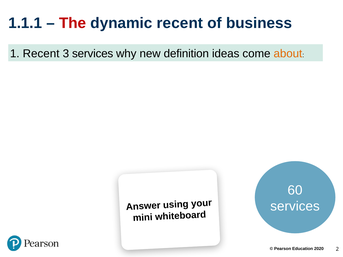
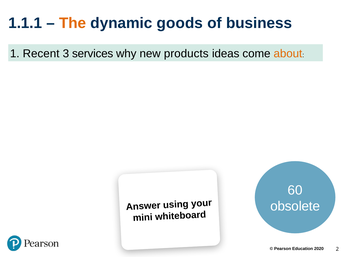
The colour: red -> orange (73, 23)
dynamic recent: recent -> goods (180, 23)
definition: definition -> products (186, 54)
services: services -> obsolete (295, 206)
